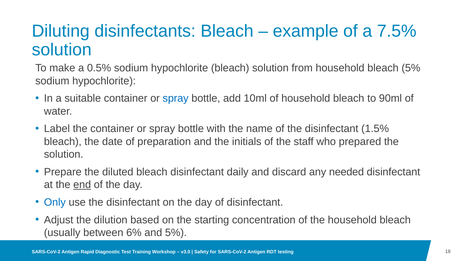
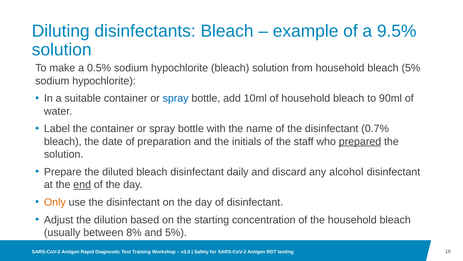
7.5%: 7.5% -> 9.5% (397, 31)
1.5%: 1.5% -> 0.7% (375, 129)
prepared underline: none -> present (360, 141)
needed: needed -> alcohol (346, 172)
Only colour: blue -> orange (55, 202)
6%: 6% -> 8% (134, 232)
